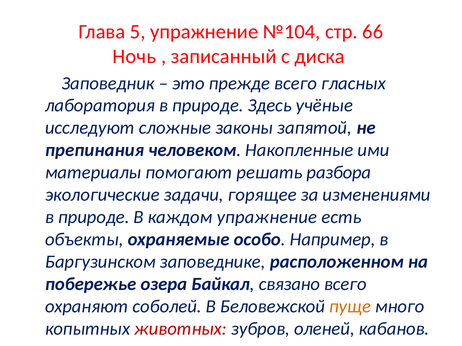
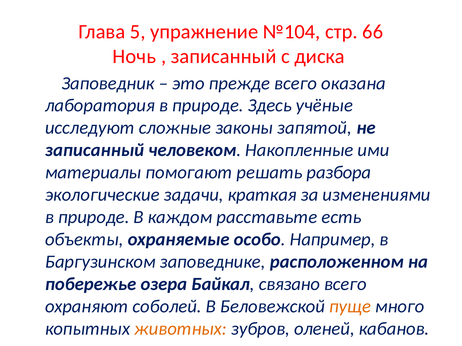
гласных: гласных -> оказана (353, 83)
препинания: препинания -> записанный (95, 150)
горящее: горящее -> краткая (262, 195)
каждом упражнение: упражнение -> расставьте (267, 217)
животных colour: red -> orange (181, 329)
